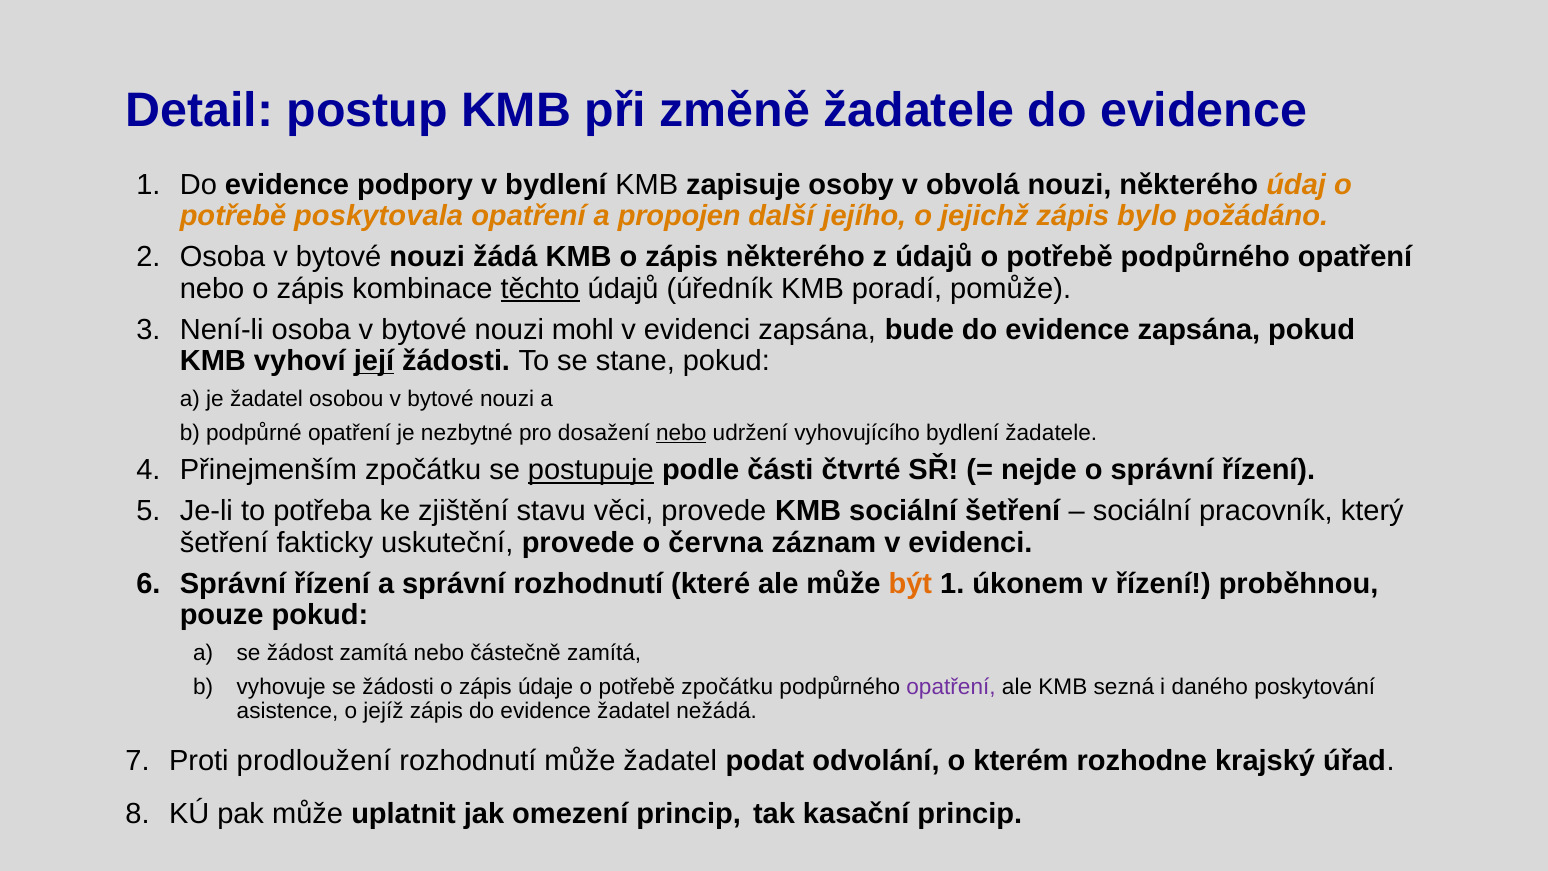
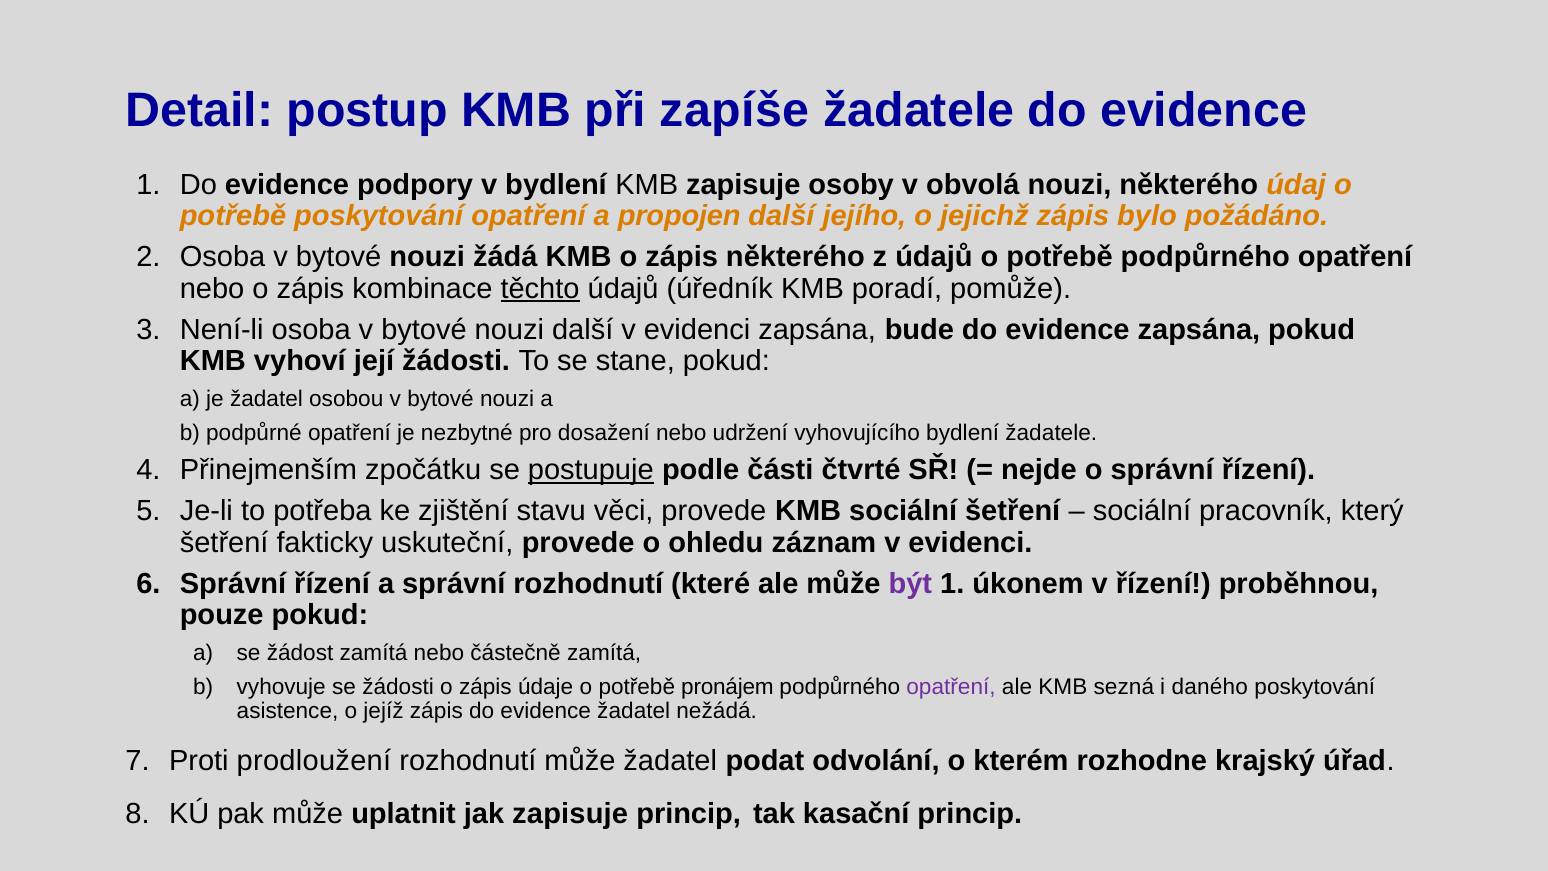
změně: změně -> zapíše (735, 110)
potřebě poskytovala: poskytovala -> poskytování (379, 216)
nouzi mohl: mohl -> další (583, 329)
její underline: present -> none (374, 361)
nebo underline: present -> none (681, 433)
června: června -> ohledu (716, 542)
být colour: orange -> purple (910, 584)
potřebě zpočátku: zpočátku -> pronájem (727, 687)
jak omezení: omezení -> zapisuje (570, 814)
